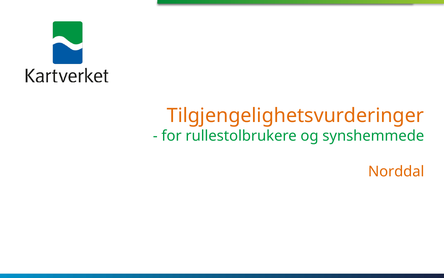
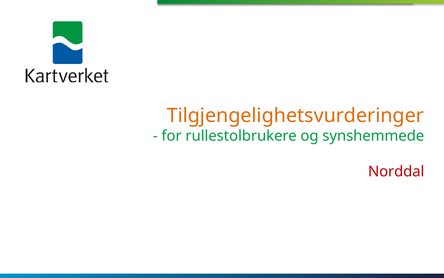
Norddal colour: orange -> red (396, 171)
